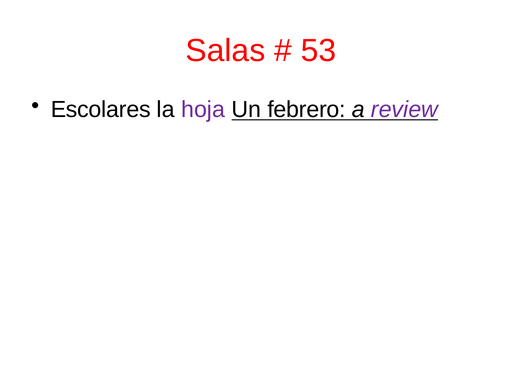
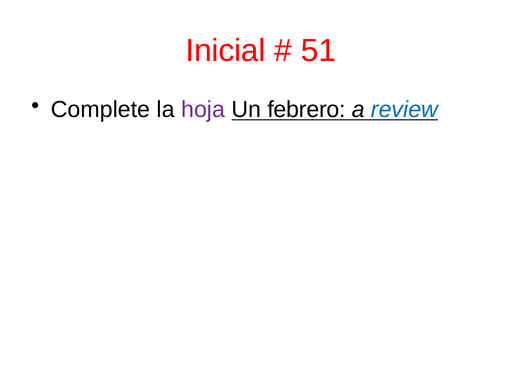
Salas: Salas -> Inicial (226, 51)
53: 53 -> 51 (318, 51)
Escolares: Escolares -> Complete (101, 110)
review colour: purple -> blue (405, 110)
